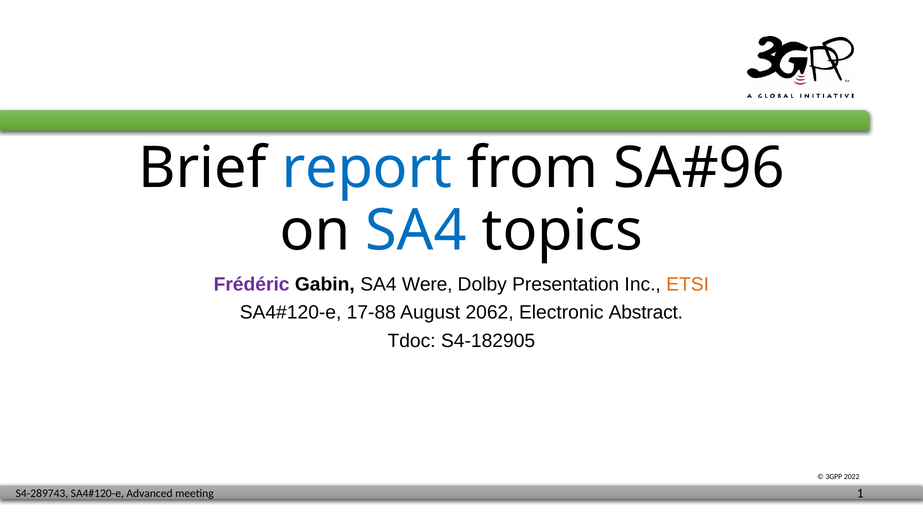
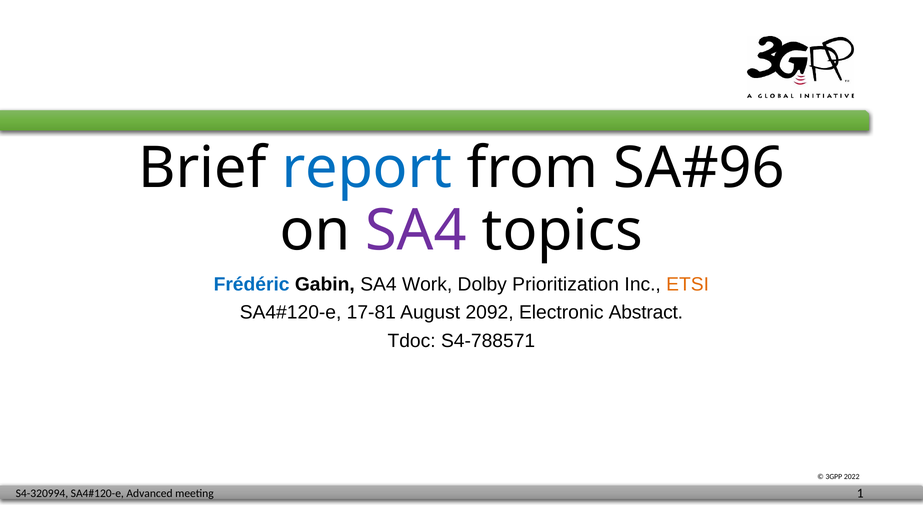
SA4 colour: blue -> purple (416, 231)
Frédéric colour: purple -> blue (252, 285)
Were: Were -> Work (427, 285)
Presentation: Presentation -> Prioritization (566, 285)
17-88: 17-88 -> 17-81 (371, 313)
2062: 2062 -> 2092 (490, 313)
S4-182905: S4-182905 -> S4-788571 (488, 341)
S4-289743: S4-289743 -> S4-320994 (42, 494)
